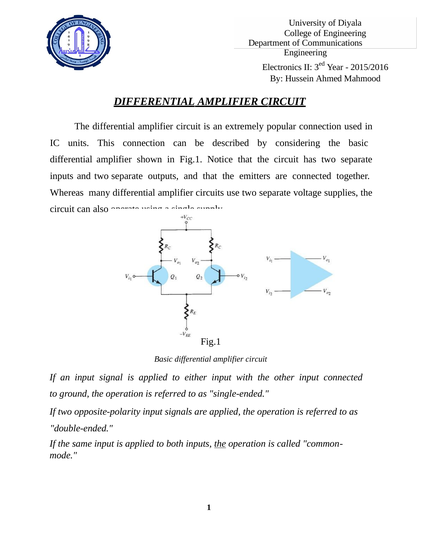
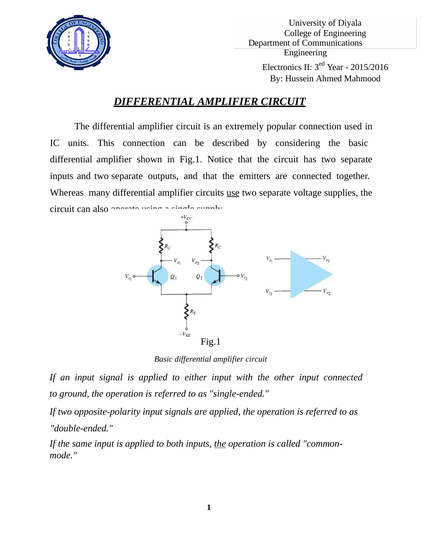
use underline: none -> present (233, 193)
